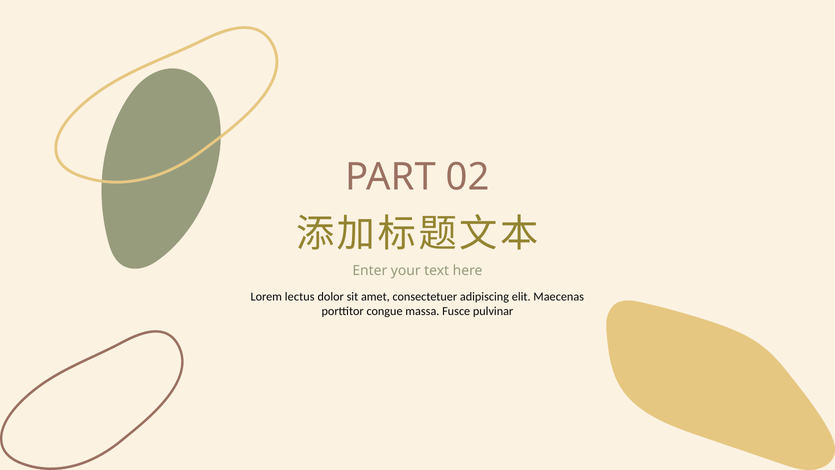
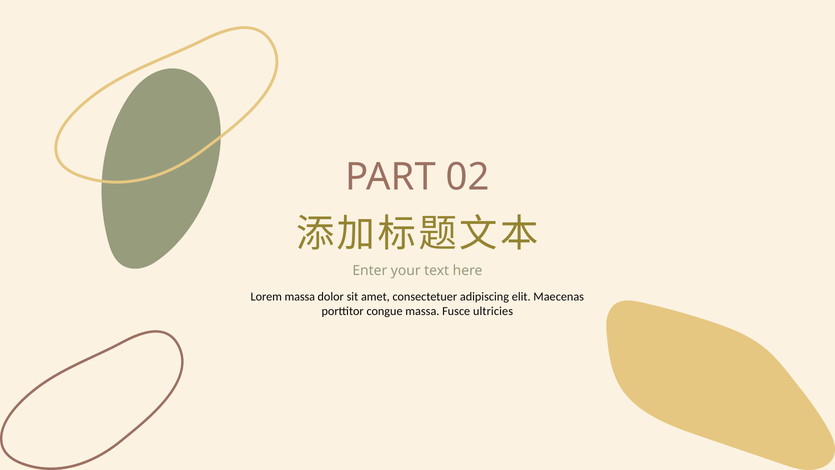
Lorem lectus: lectus -> massa (300, 297)
pulvinar: pulvinar -> ultricies (493, 311)
